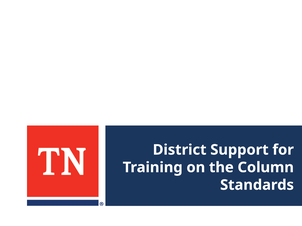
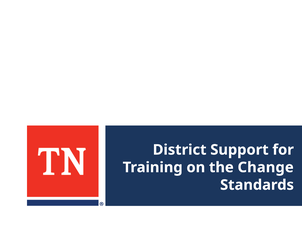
Column: Column -> Change (266, 168)
